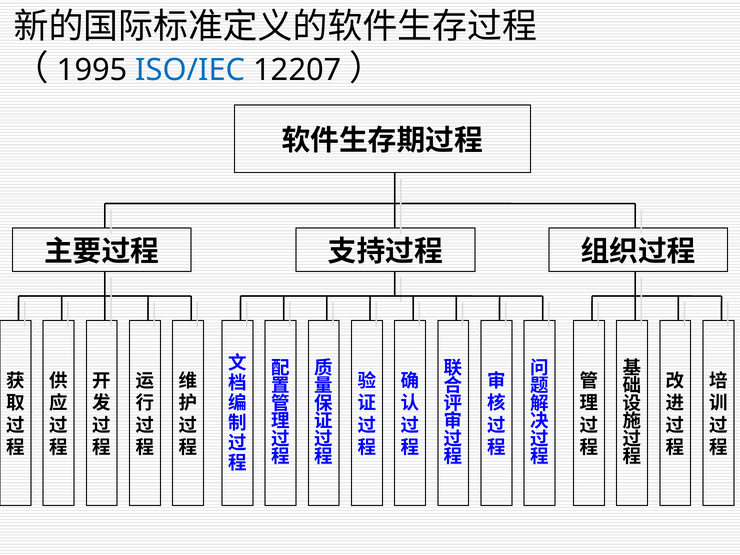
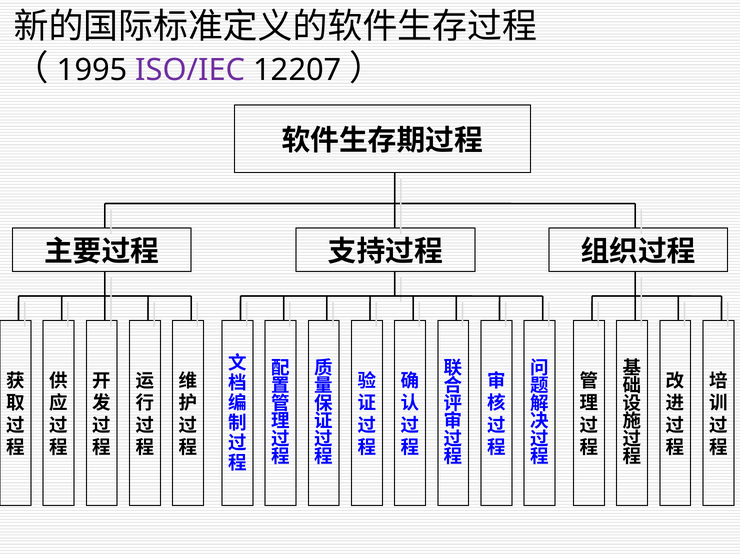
ISO/IEC colour: blue -> purple (190, 70)
